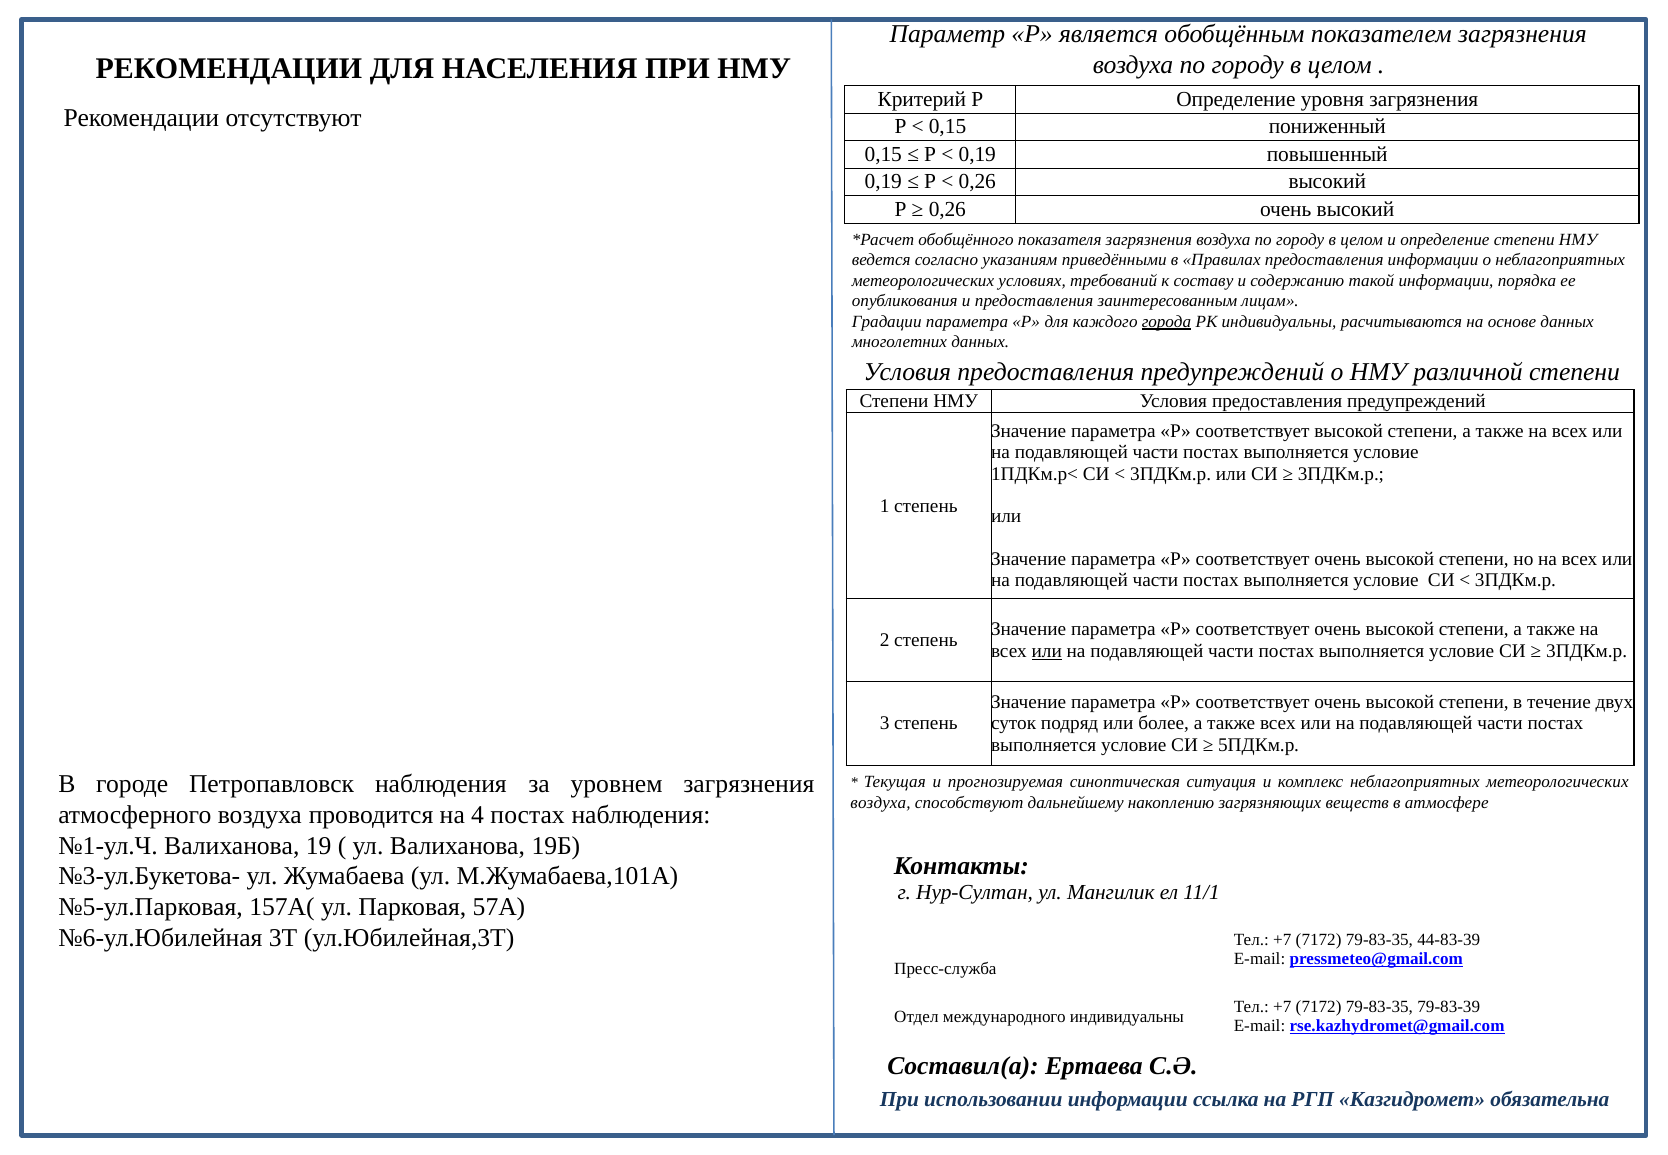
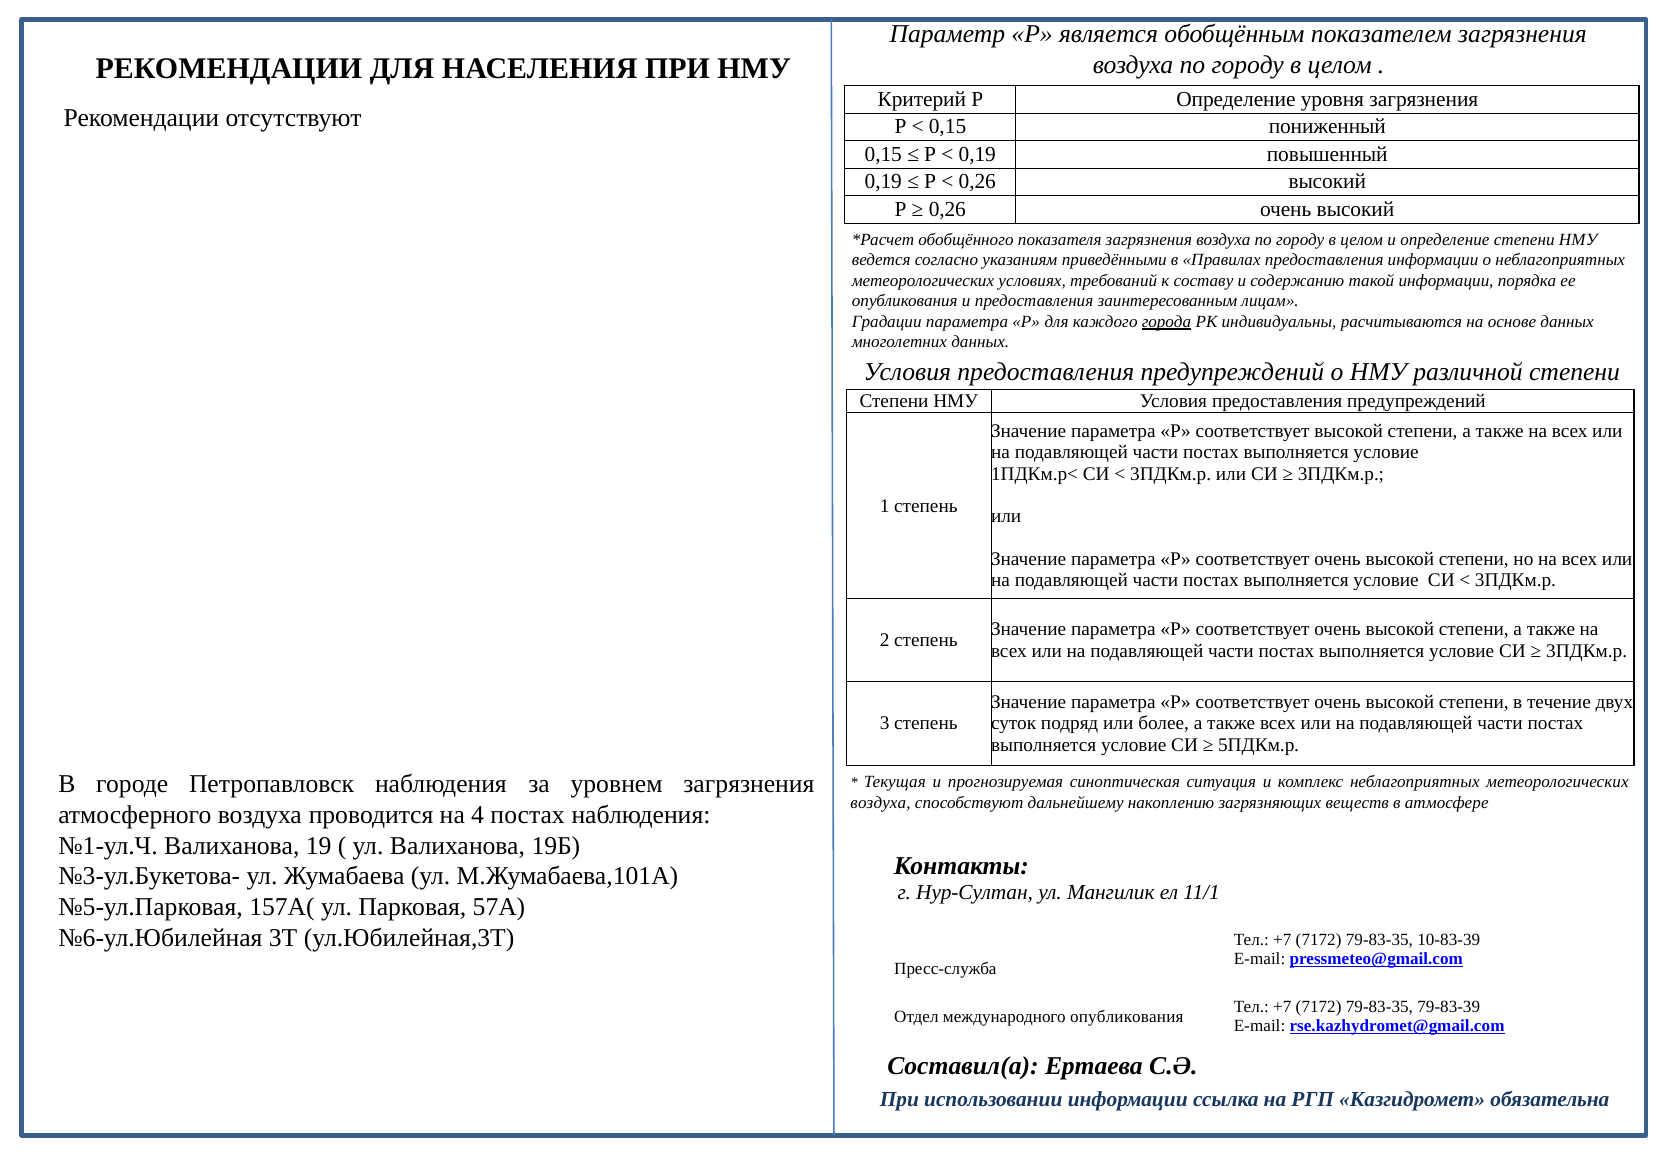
или underline: present -> none (1047, 651)
44-83-39: 44-83-39 -> 10-83-39 (1449, 940)
международного индивидуальны: индивидуальны -> опубликования (1127, 1016)
